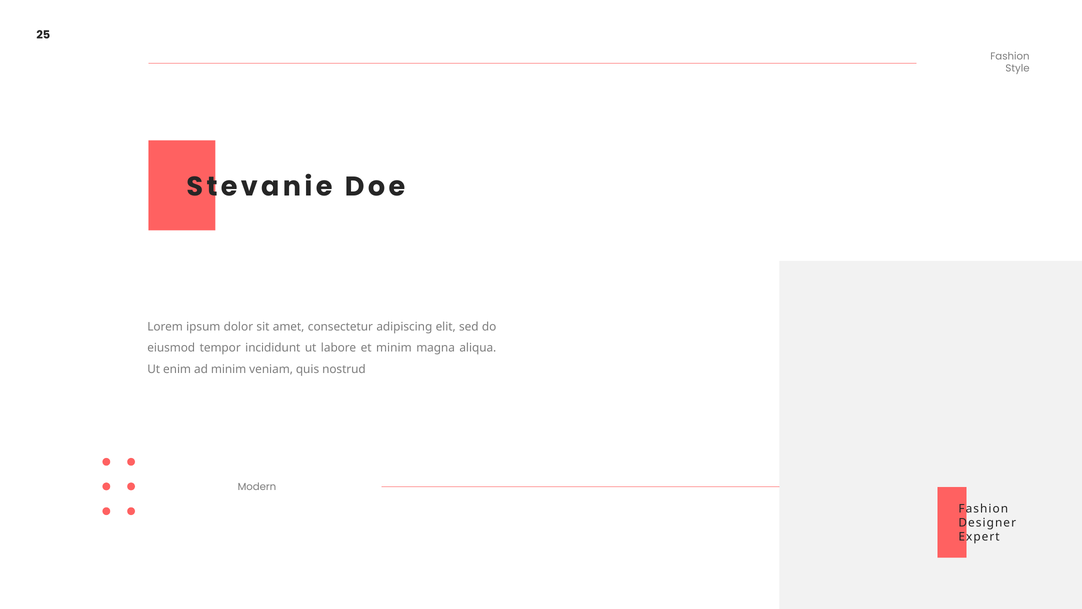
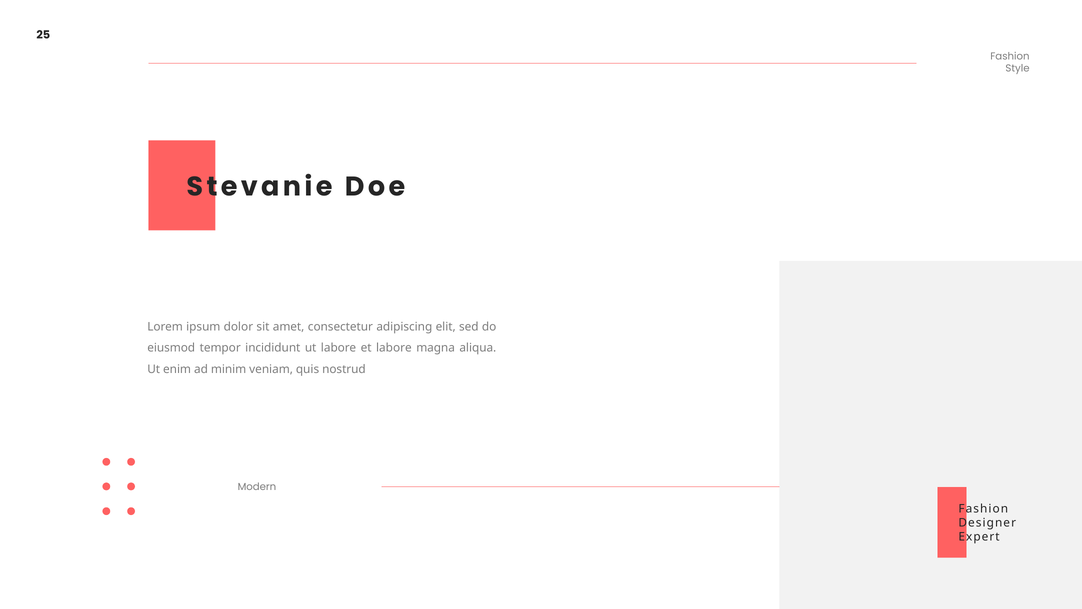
et minim: minim -> labore (394, 348)
